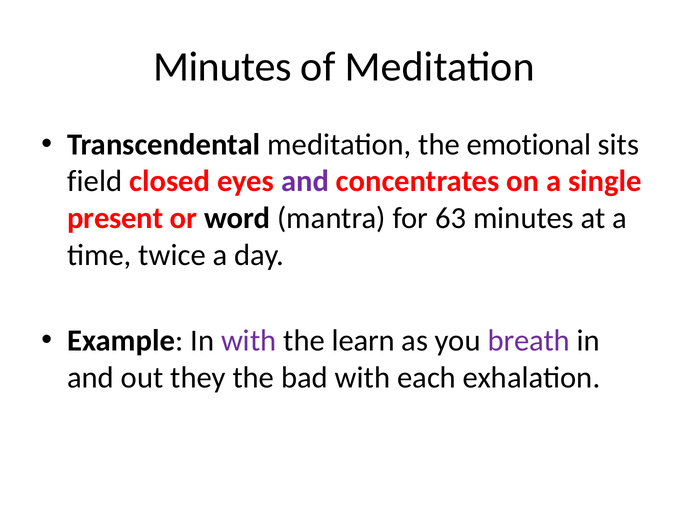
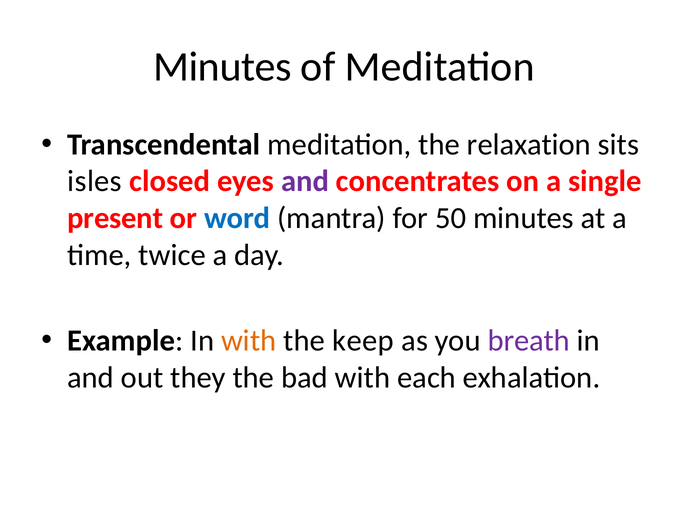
emotional: emotional -> relaxation (529, 145)
field: field -> isles (95, 181)
word colour: black -> blue (237, 218)
63: 63 -> 50 (451, 218)
with colour: purple -> orange (249, 341)
learn: learn -> keep (363, 341)
